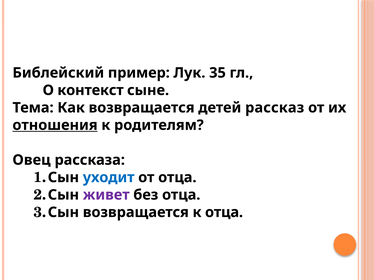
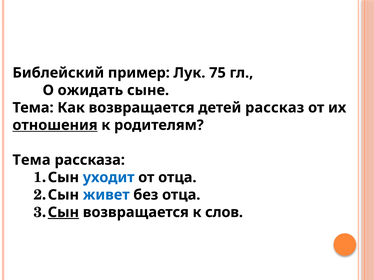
35: 35 -> 75 (217, 73)
контекст: контекст -> ожидать (90, 90)
Овец: Овец -> Тема (32, 160)
живет colour: purple -> blue (106, 195)
Сын underline: none -> present (63, 213)
к отца: отца -> слов (224, 213)
